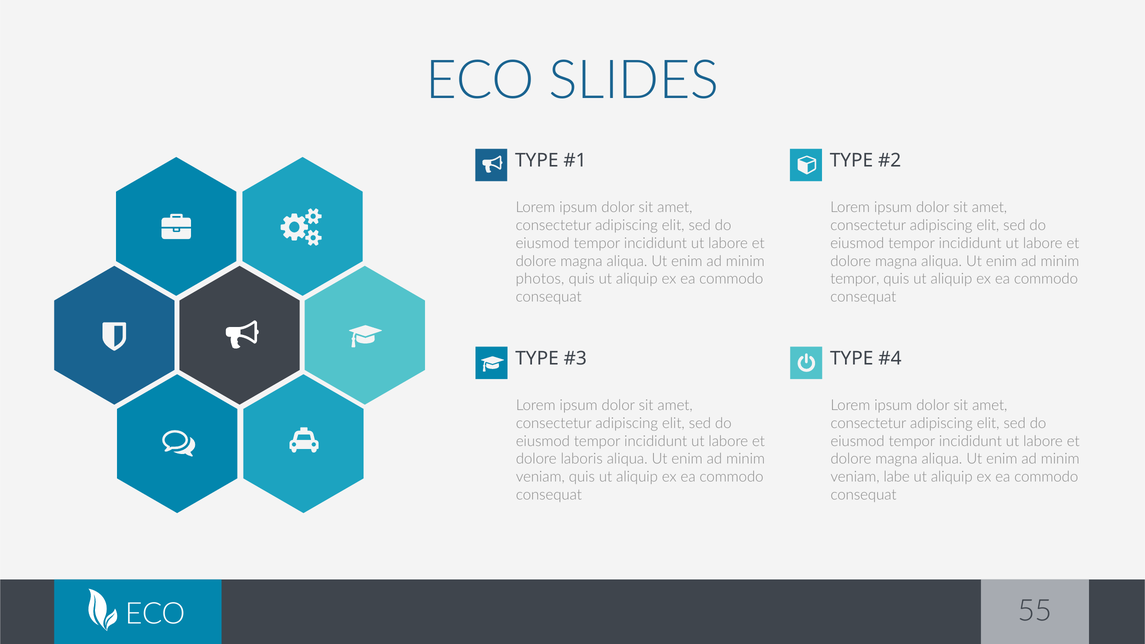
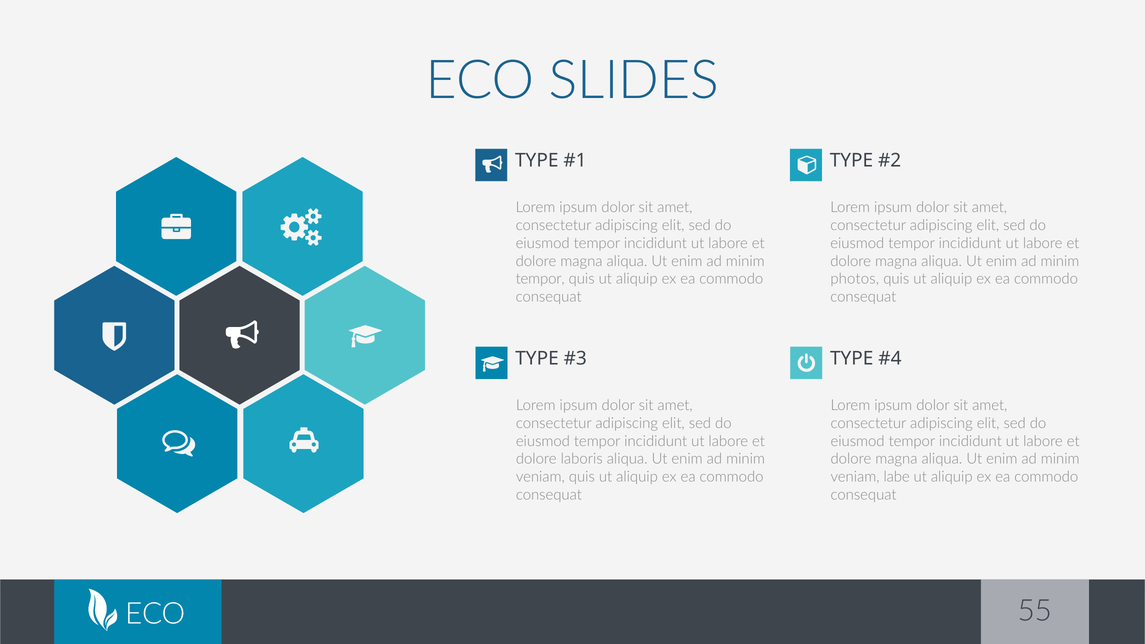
photos: photos -> tempor (540, 279)
tempor: tempor -> photos (855, 279)
